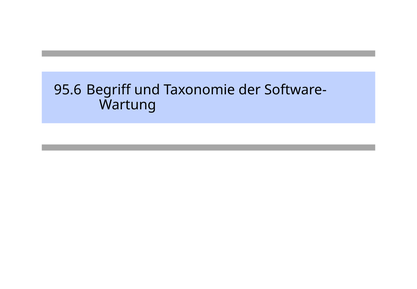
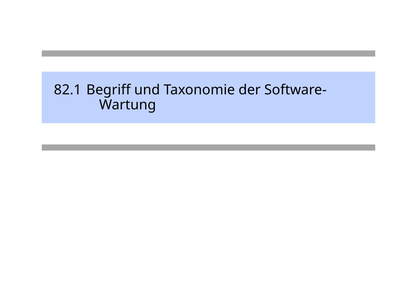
95.6: 95.6 -> 82.1 (68, 90)
